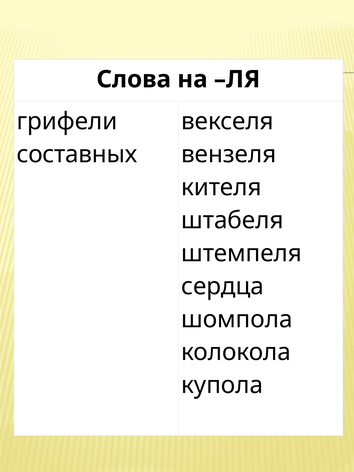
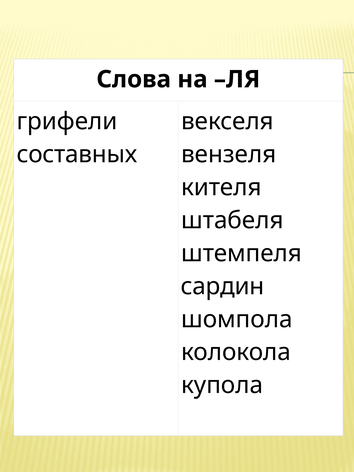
сердца: сердца -> сардин (223, 286)
